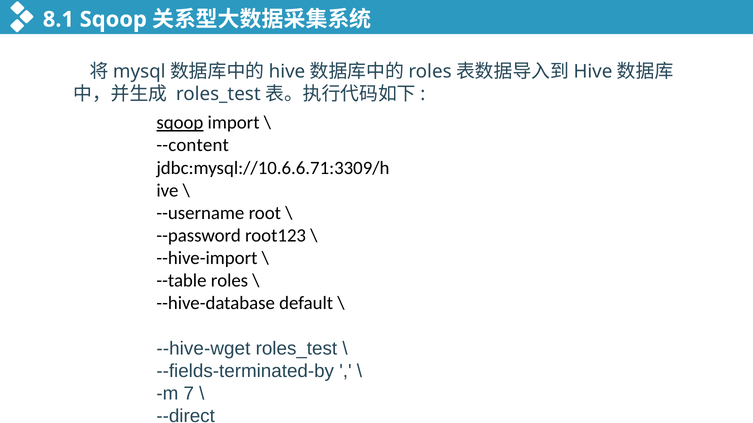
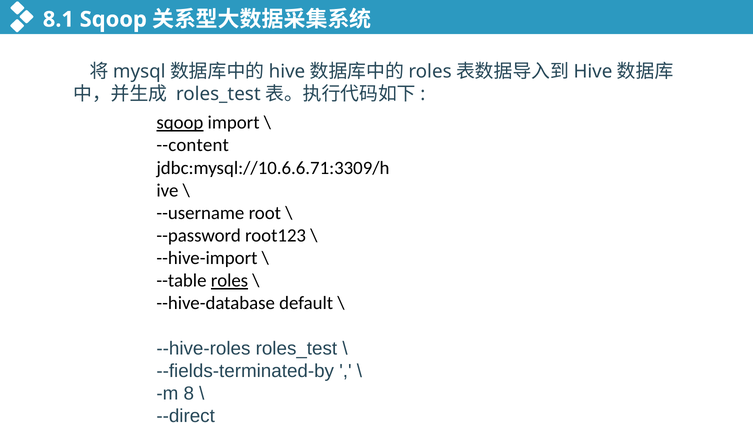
roles underline: none -> present (229, 281)
--hive-wget: --hive-wget -> --hive-roles (203, 349)
7: 7 -> 8 (189, 394)
